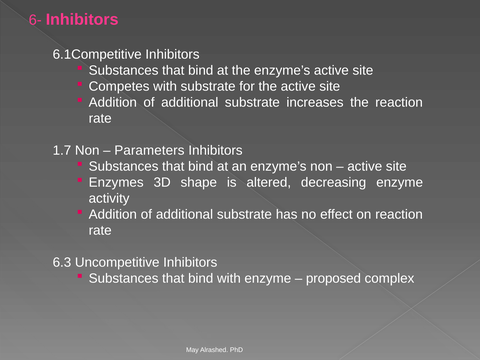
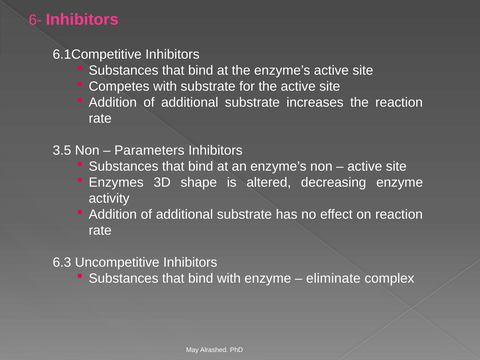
1.7: 1.7 -> 3.5 (62, 151)
proposed: proposed -> eliminate (333, 279)
